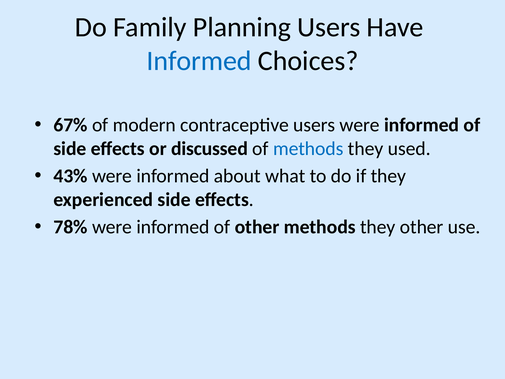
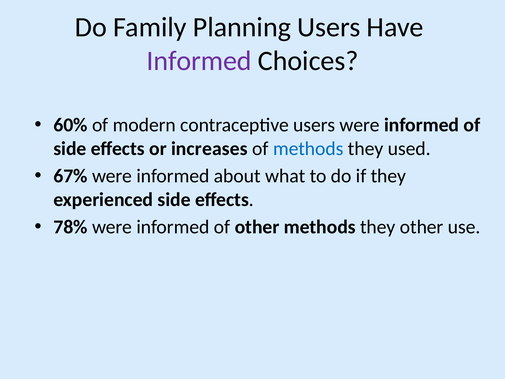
Informed colour: blue -> purple (199, 61)
67%: 67% -> 60% (71, 125)
discussed: discussed -> increases (209, 149)
43%: 43% -> 67% (71, 176)
